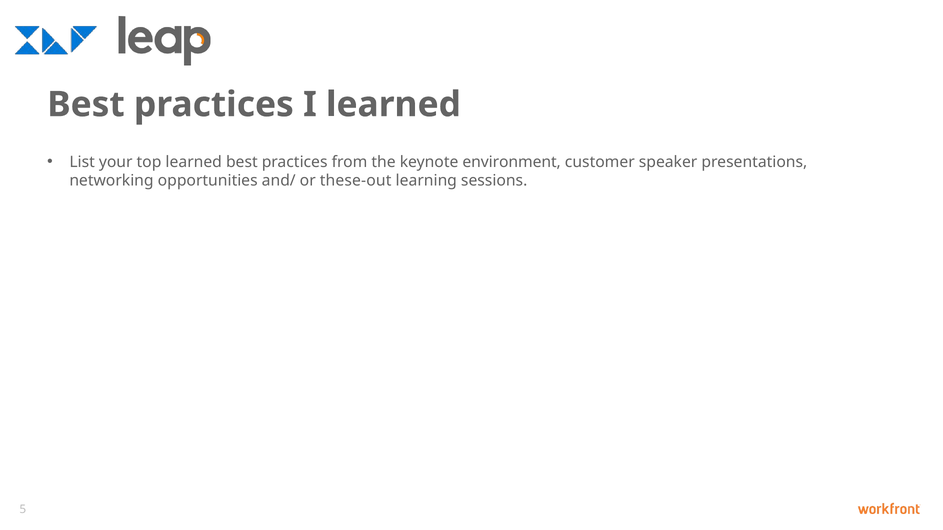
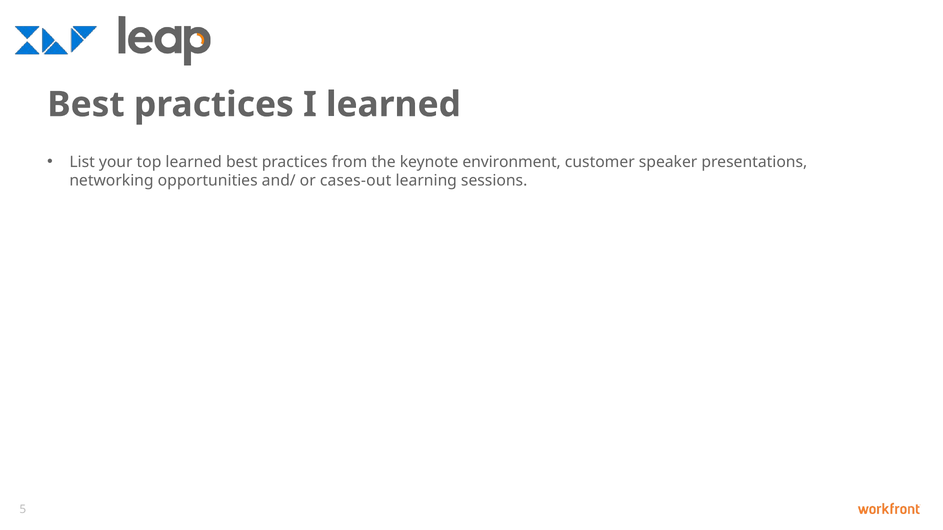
these-out: these-out -> cases-out (356, 181)
